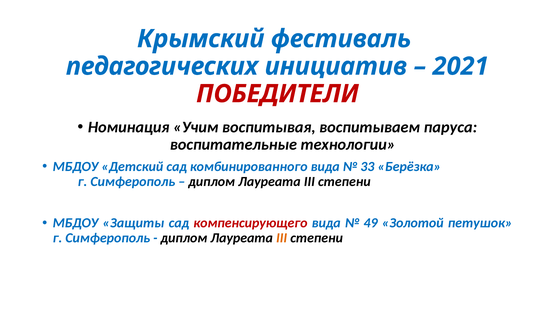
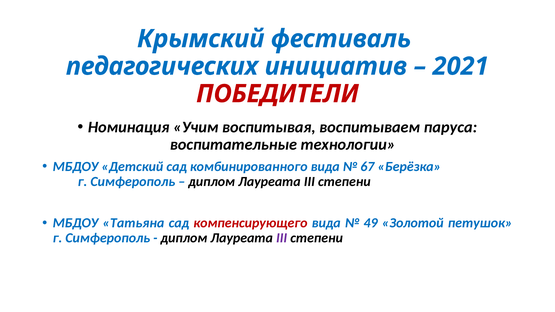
33: 33 -> 67 (367, 167)
Защиты: Защиты -> Татьяна (133, 223)
III colour: orange -> purple (282, 238)
